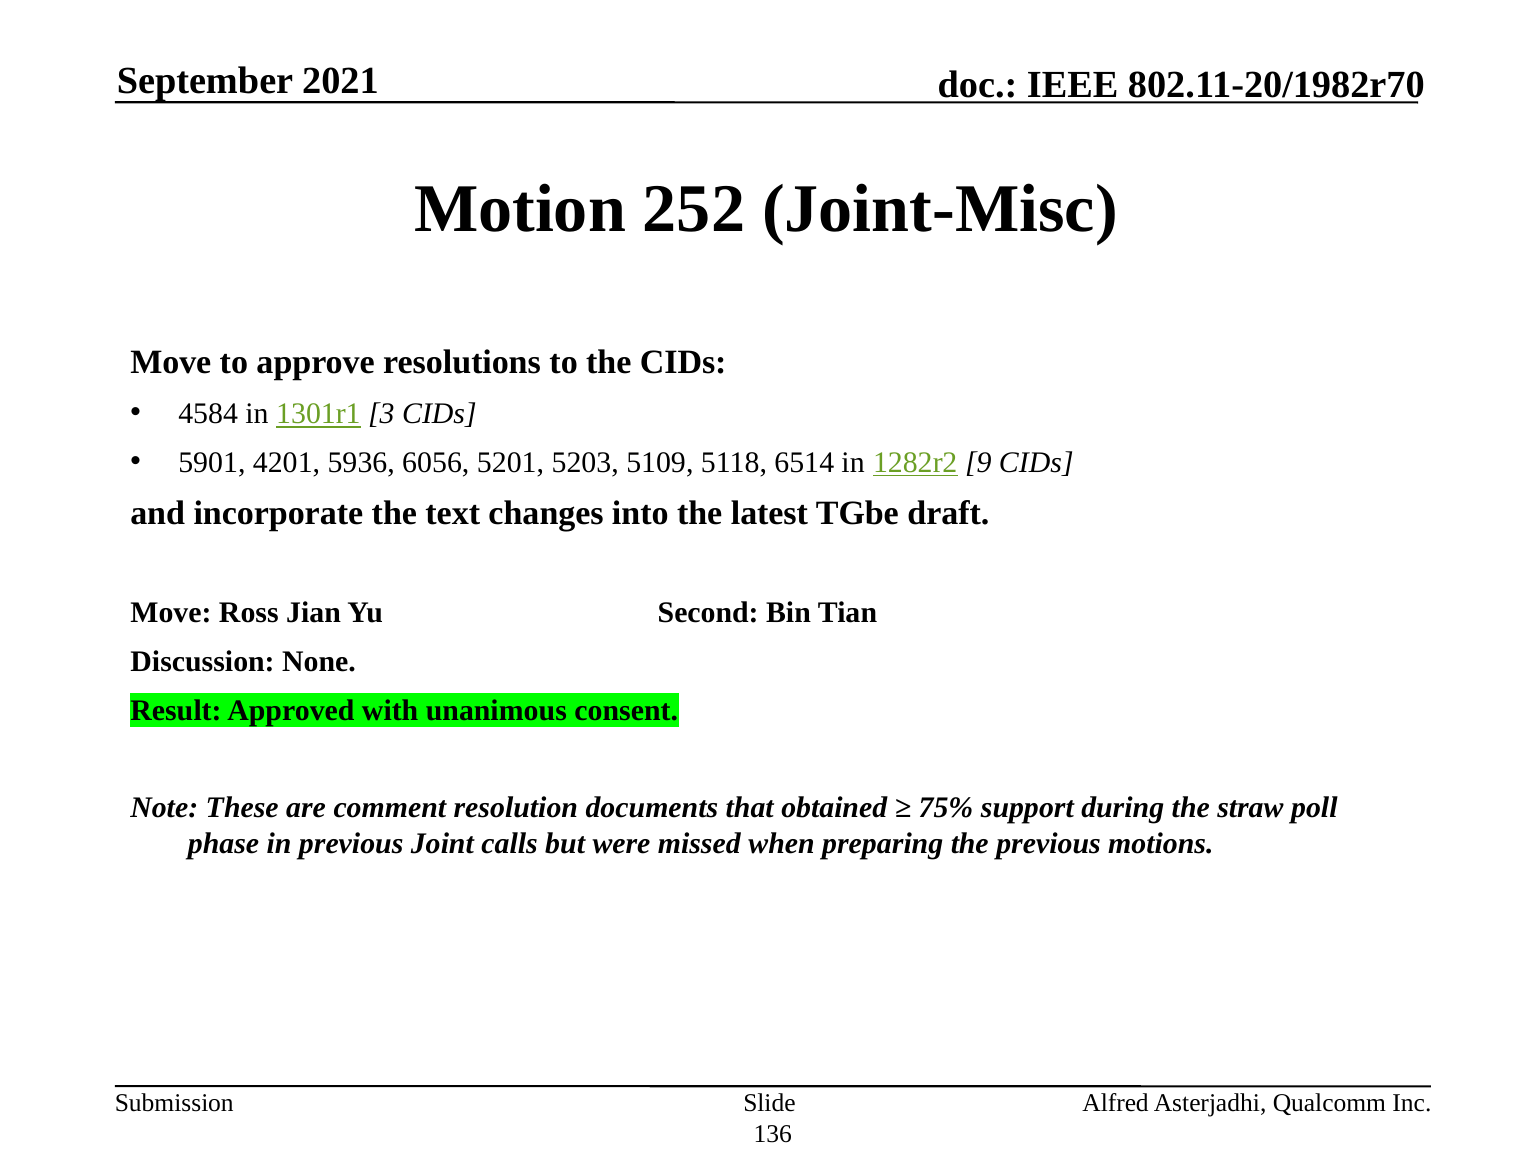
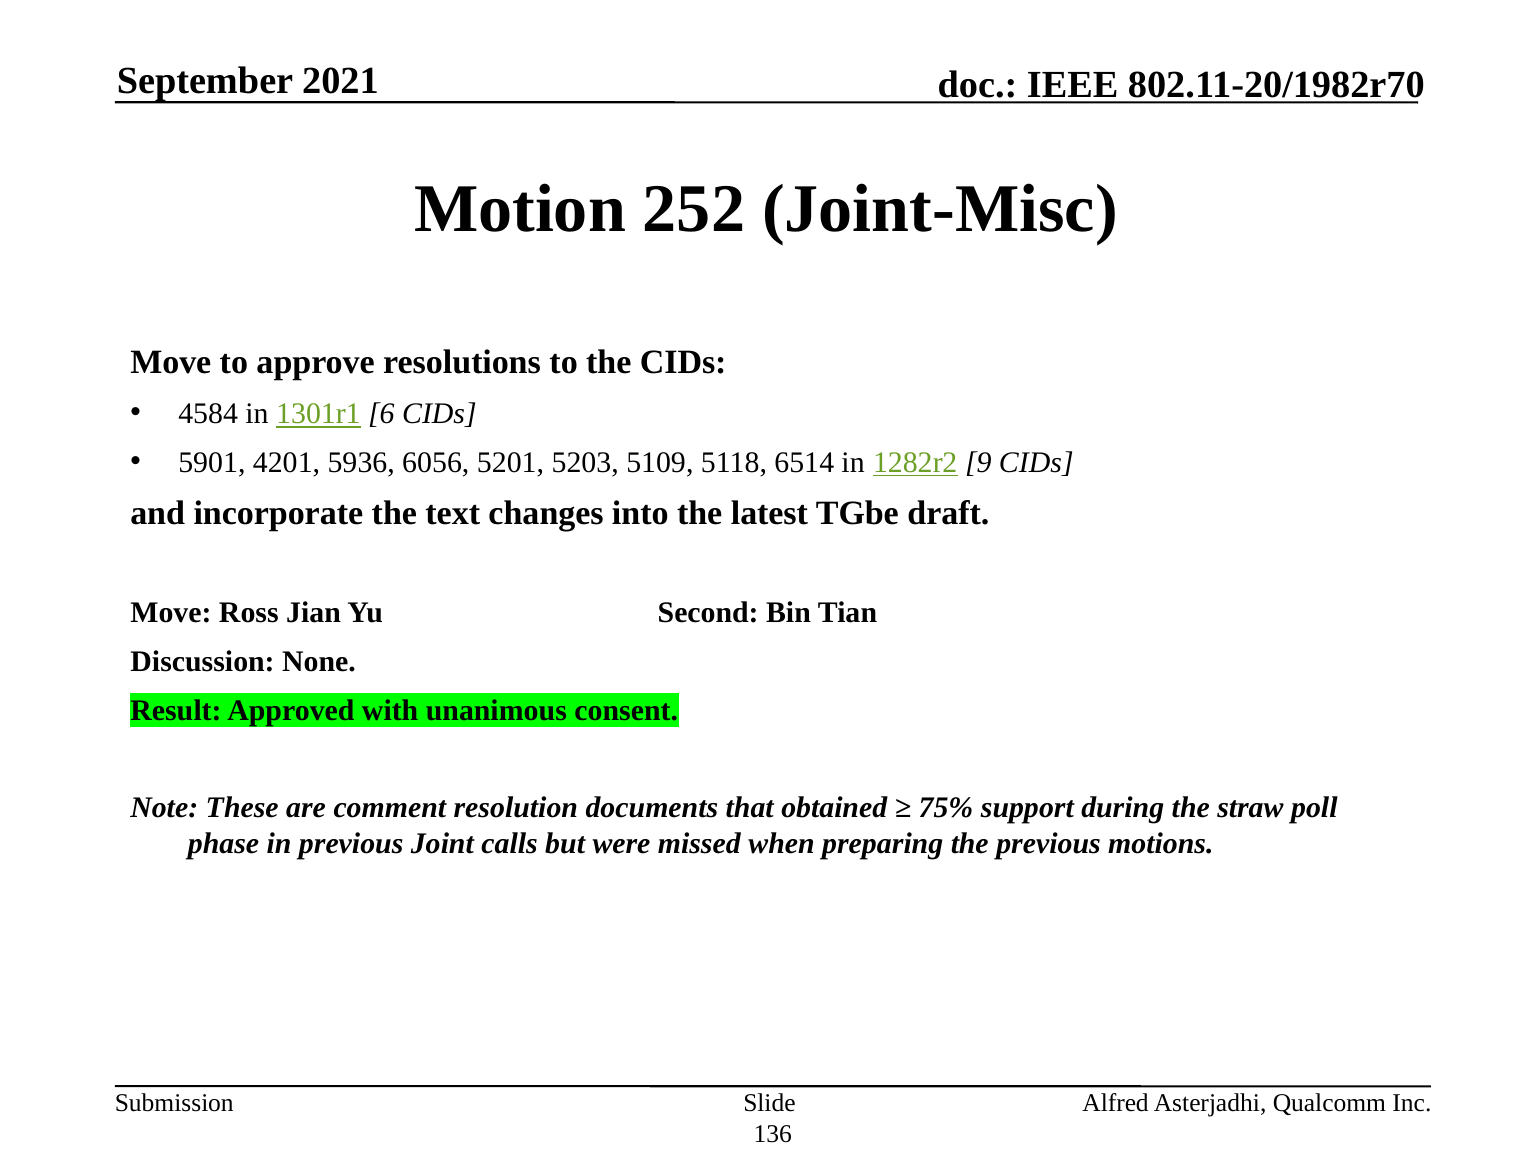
3: 3 -> 6 (381, 413)
